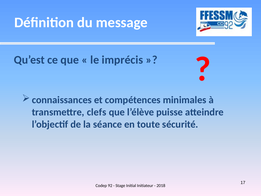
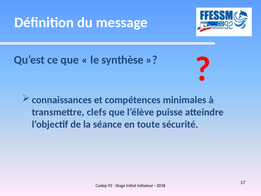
imprécis: imprécis -> synthèse (122, 60)
